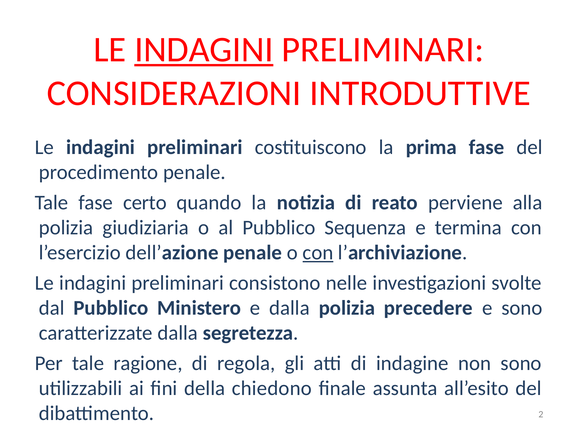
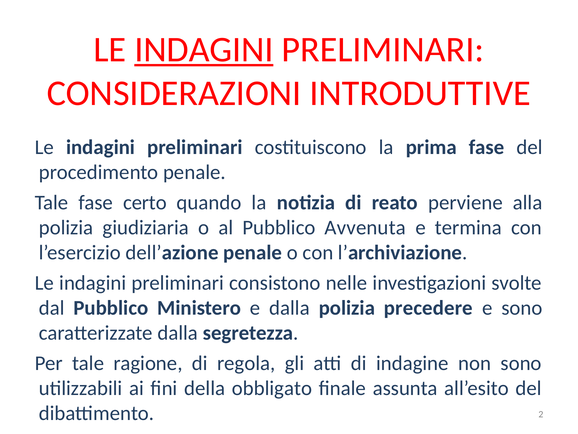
Sequenza: Sequenza -> Avvenuta (365, 227)
con underline: present -> none (318, 252)
chiedono: chiedono -> obbligato (272, 388)
